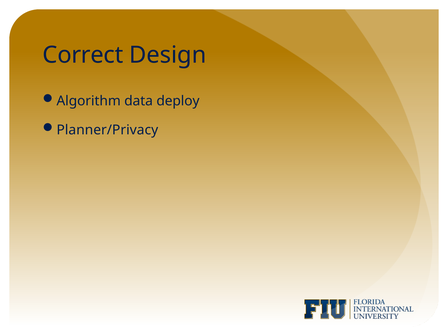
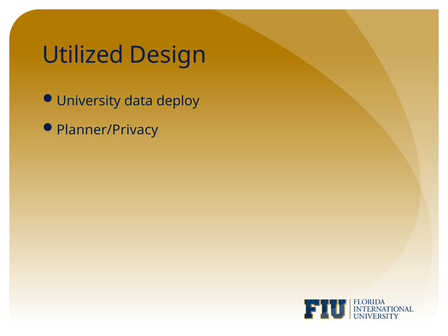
Correct: Correct -> Utilized (83, 55)
Algorithm: Algorithm -> University (89, 101)
